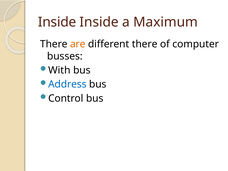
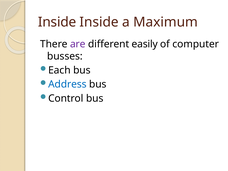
are colour: orange -> purple (78, 44)
different there: there -> easily (145, 44)
With: With -> Each (59, 70)
